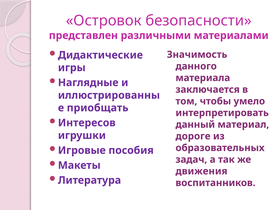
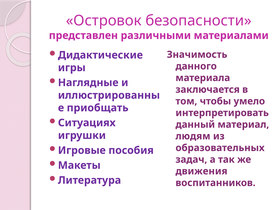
Интересов: Интересов -> Ситуациях (87, 123)
дороге: дороге -> людям (193, 136)
